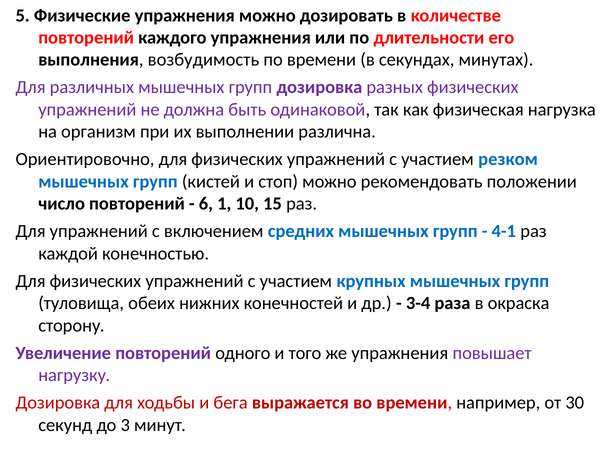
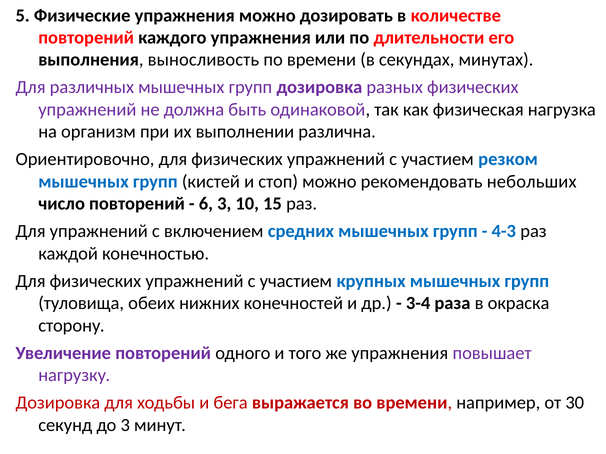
возбудимость: возбудимость -> выносливость (203, 60)
положении: положении -> небольших (532, 182)
6 1: 1 -> 3 (224, 204)
4-1: 4-1 -> 4-3 (504, 232)
